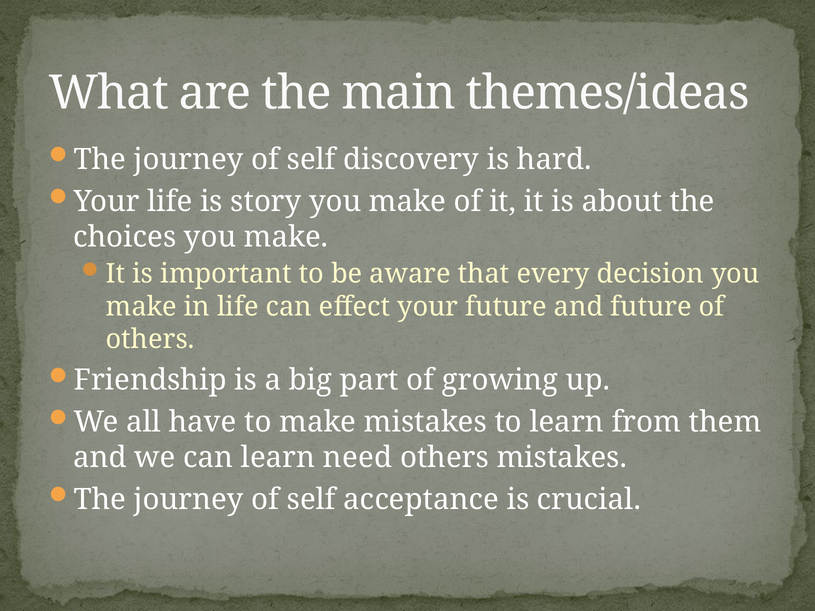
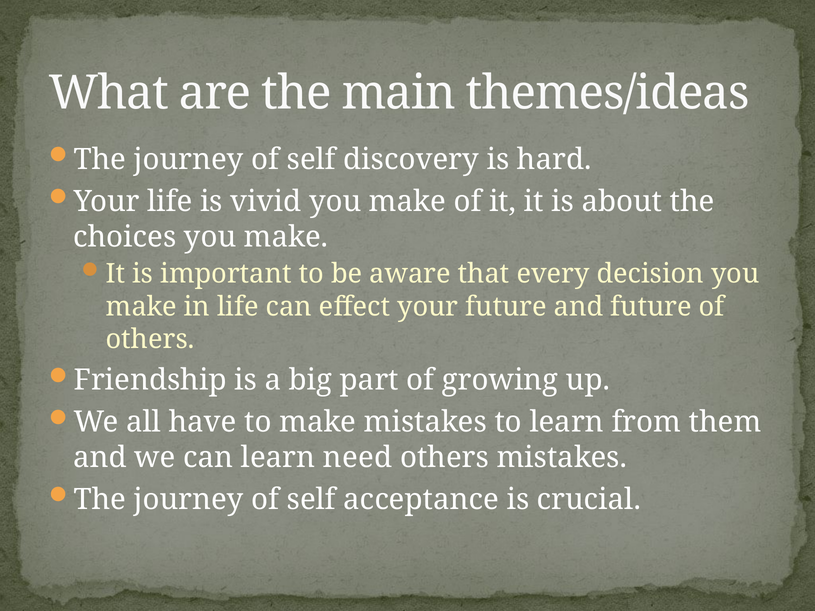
story: story -> vivid (266, 202)
